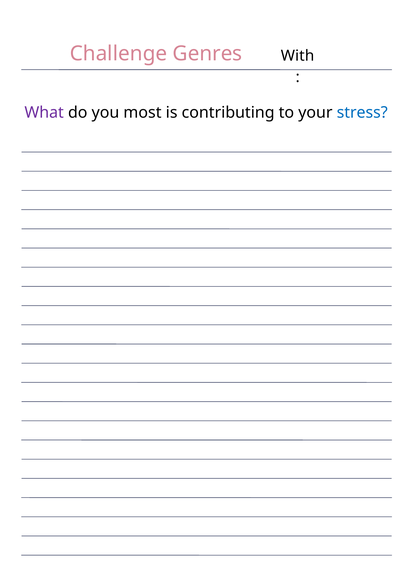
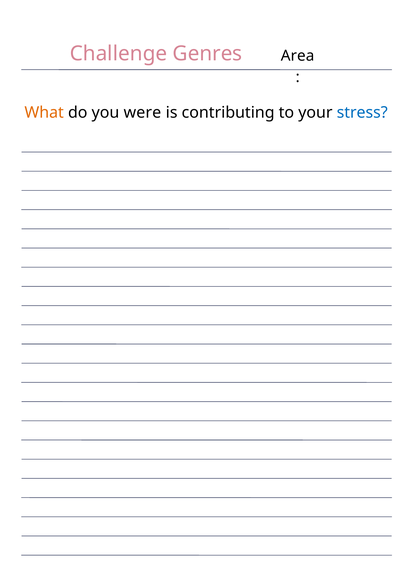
With: With -> Area (298, 56)
What colour: purple -> orange (44, 112)
most: most -> were (142, 112)
